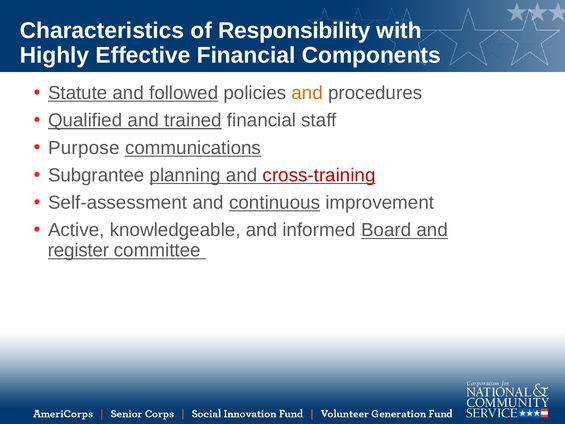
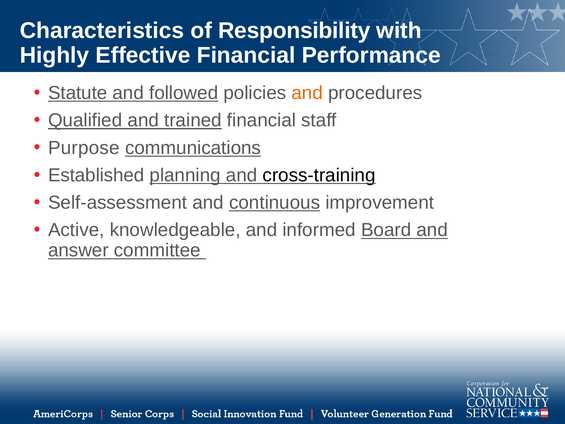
Components: Components -> Performance (371, 55)
Subgrantee: Subgrantee -> Established (96, 175)
cross-training colour: red -> black (319, 175)
register: register -> answer (78, 250)
